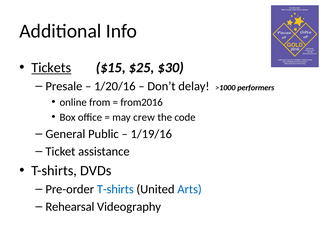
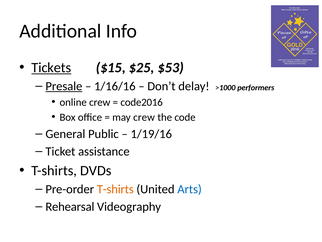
$30: $30 -> $53 (171, 68)
Presale underline: none -> present (64, 86)
1/20/16: 1/20/16 -> 1/16/16 (115, 86)
online from: from -> crew (100, 102)
from2016: from2016 -> code2016 (142, 102)
T-shirts colour: blue -> orange (115, 189)
